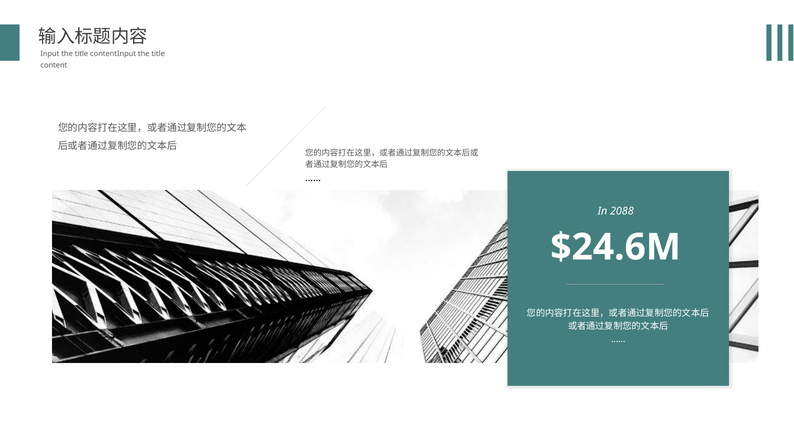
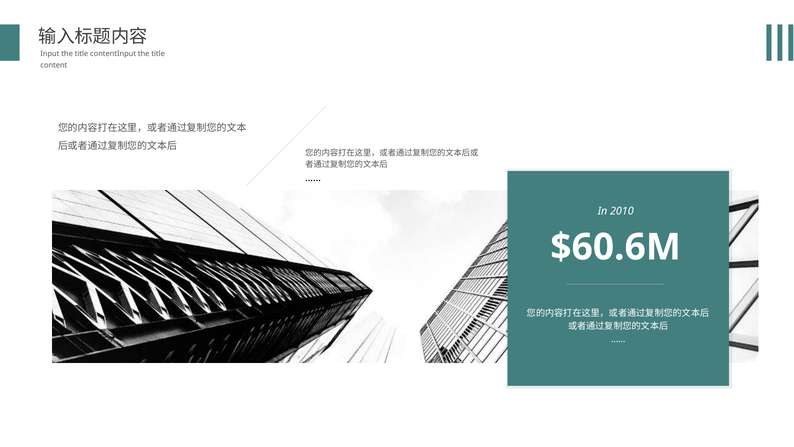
2088: 2088 -> 2010 (622, 211)
$24.6M: $24.6M -> $60.6M (616, 247)
